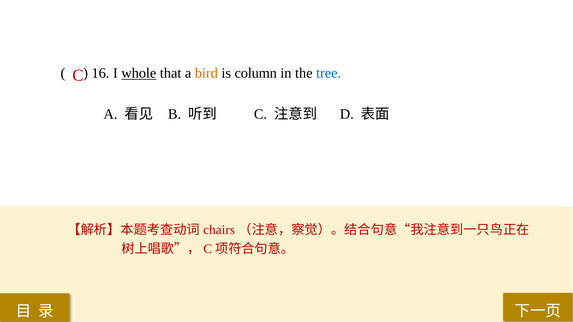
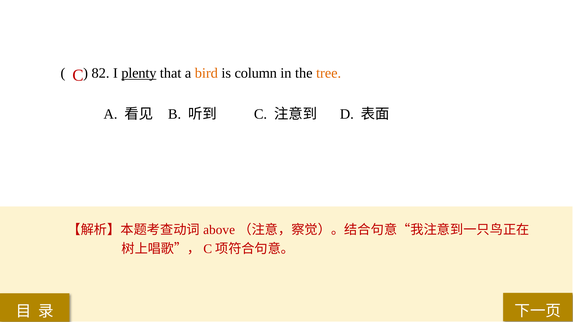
16: 16 -> 82 (100, 73)
whole: whole -> plenty (139, 73)
tree colour: blue -> orange (329, 73)
chairs: chairs -> above (219, 230)
